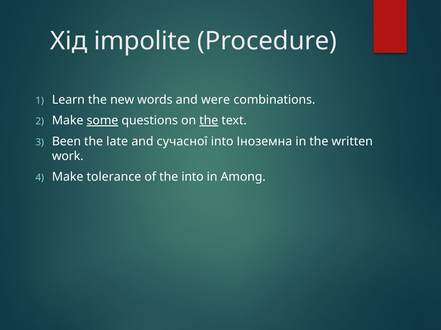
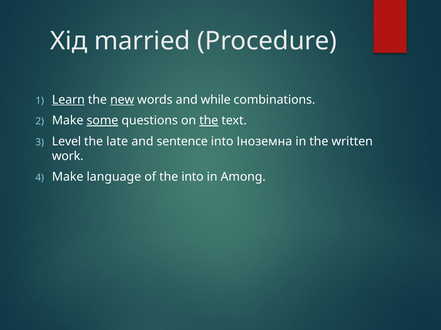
impolite: impolite -> married (142, 41)
Learn underline: none -> present (68, 100)
new underline: none -> present (122, 100)
were: were -> while (216, 100)
Been: Been -> Level (66, 142)
сучасної: сучасної -> sentence (182, 142)
tolerance: tolerance -> language (114, 177)
